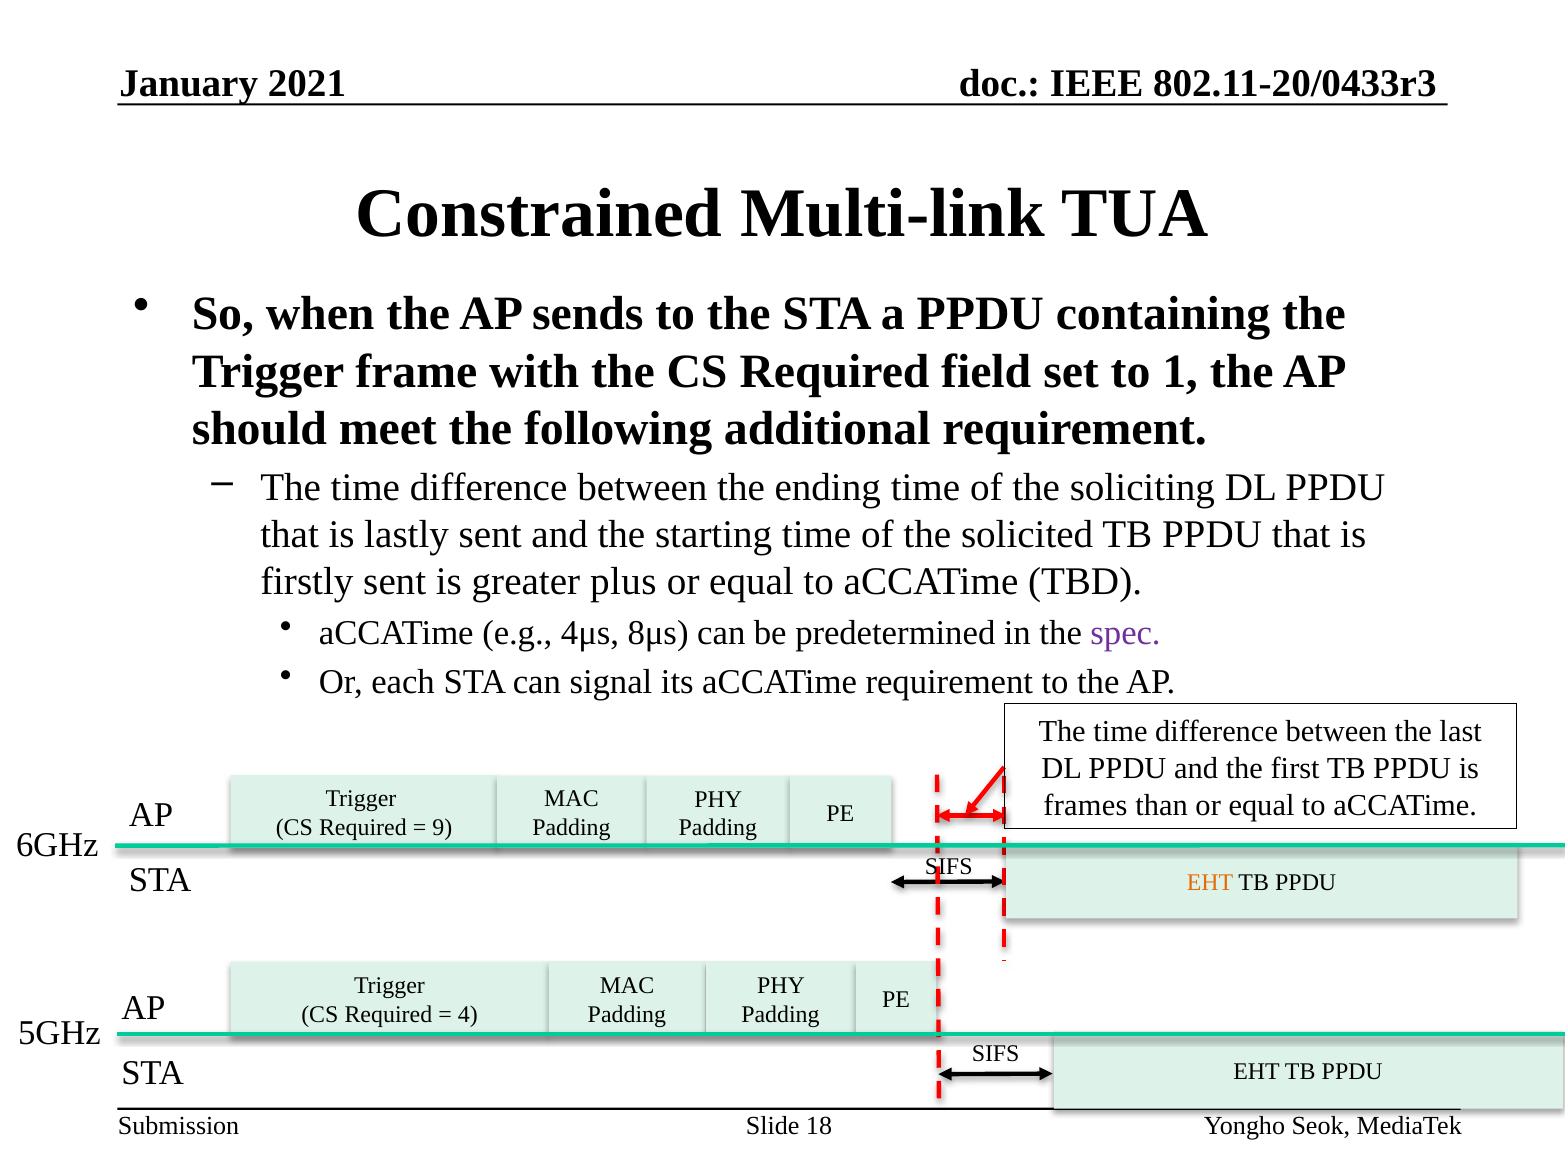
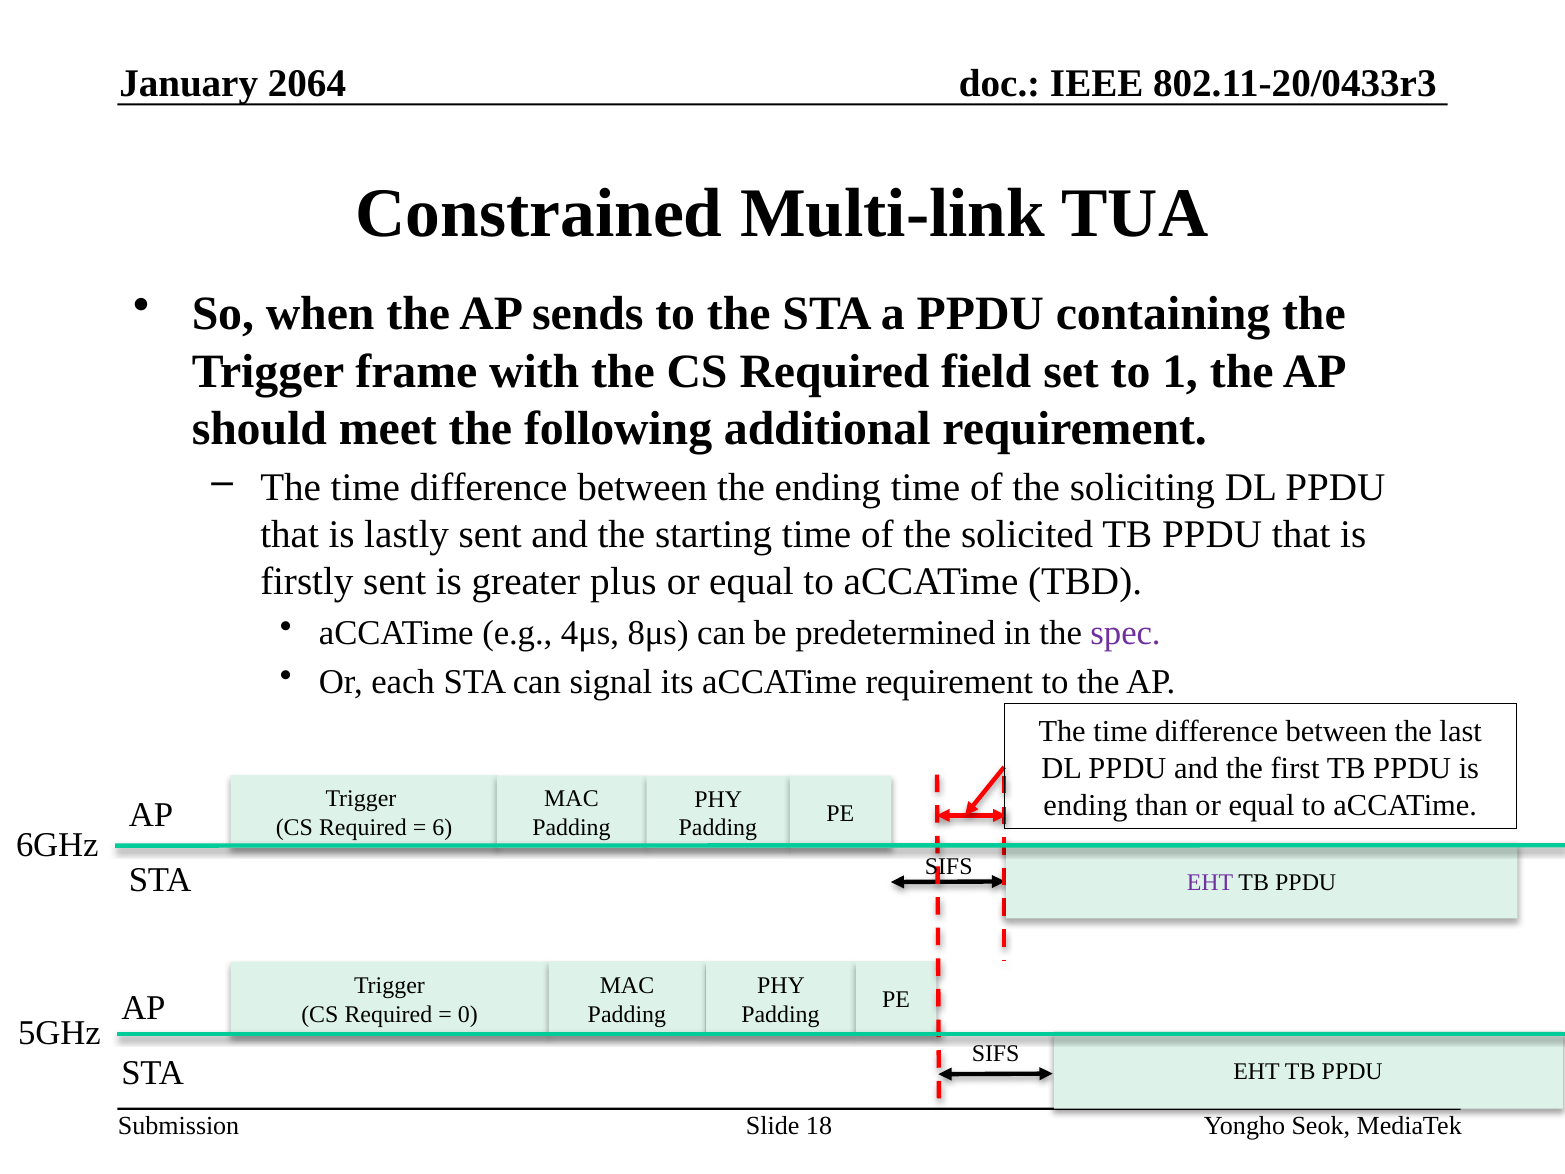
2021: 2021 -> 2064 (307, 84)
frames: frames -> ending (1085, 805)
9: 9 -> 6 (442, 827)
EHT colour: orange -> purple (1210, 882)
4: 4 -> 0 (468, 1014)
